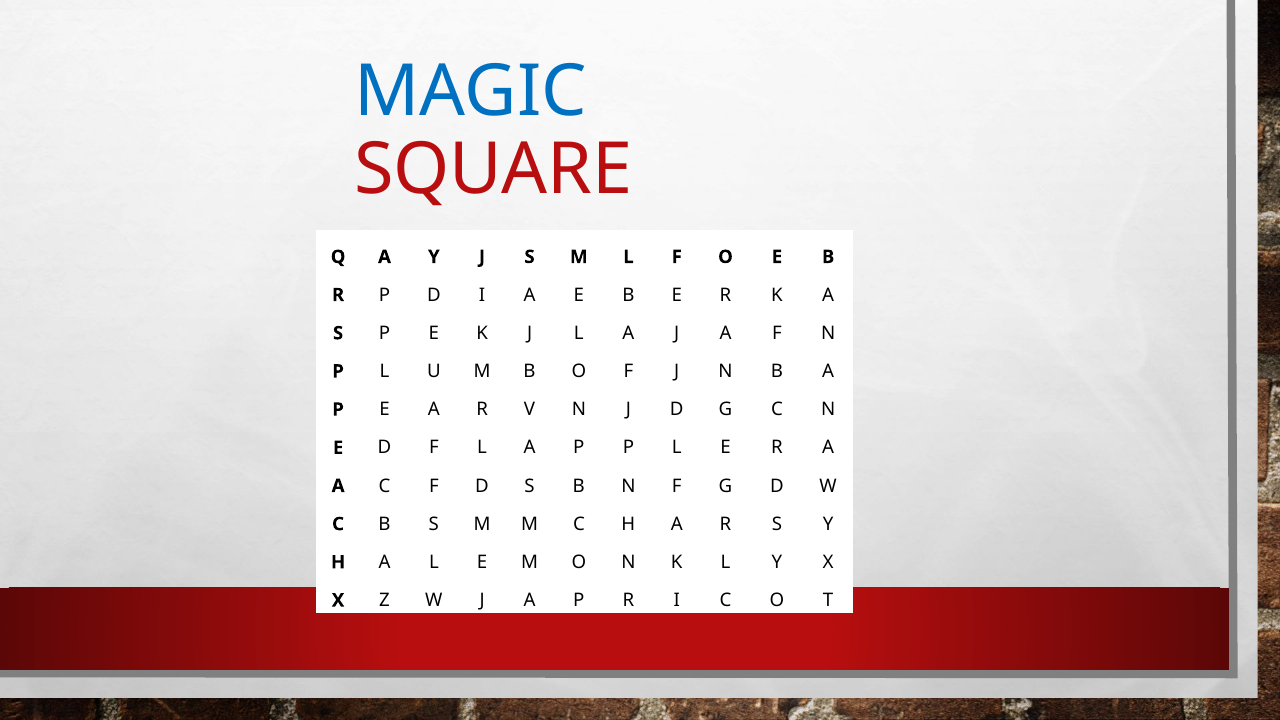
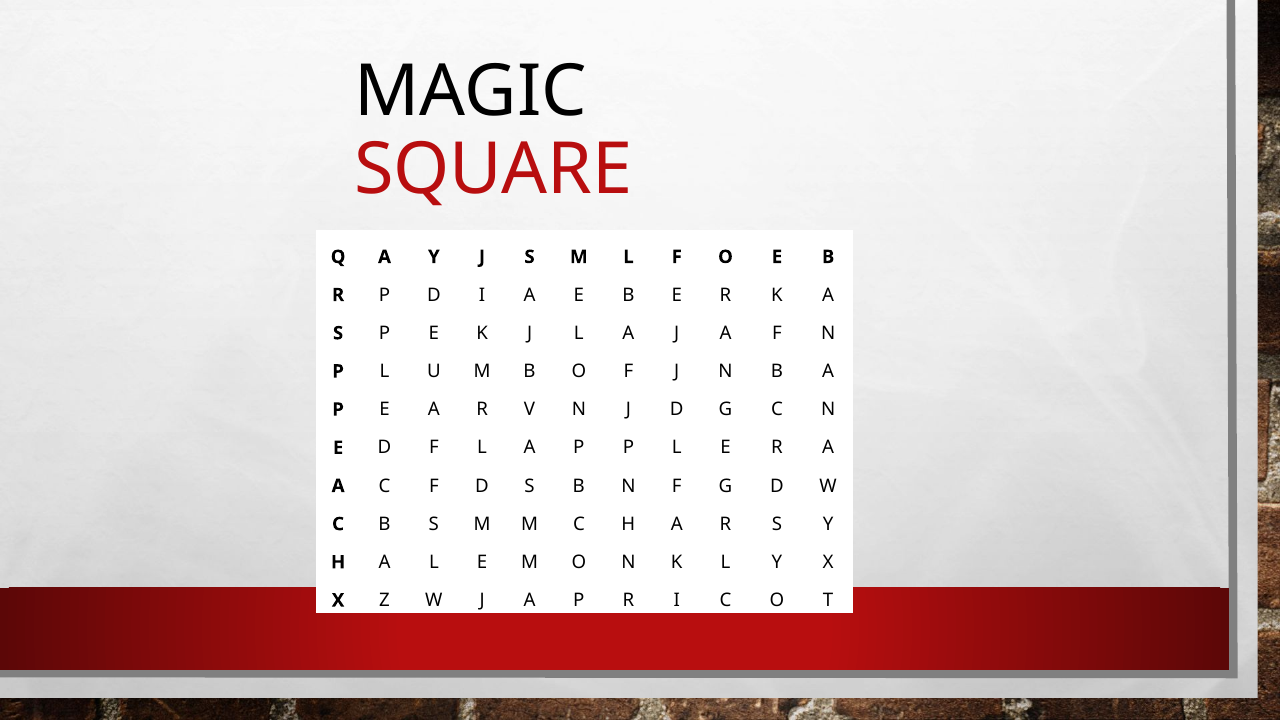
MAGIC colour: blue -> black (470, 92)
